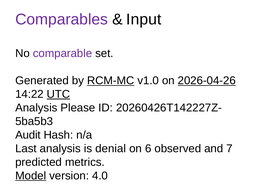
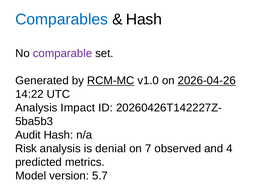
Comparables colour: purple -> blue (62, 19)
Input: Input -> Hash (144, 19)
UTC underline: present -> none (58, 94)
Please: Please -> Impact (78, 108)
Last: Last -> Risk (26, 149)
6: 6 -> 7 (148, 149)
7: 7 -> 4 (230, 149)
Model underline: present -> none (31, 176)
4.0: 4.0 -> 5.7 (100, 176)
